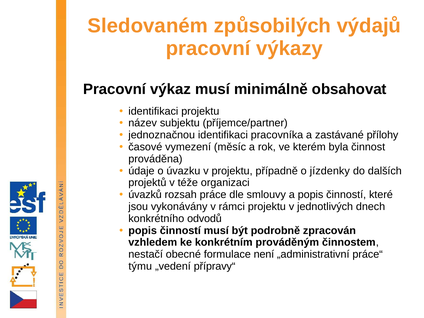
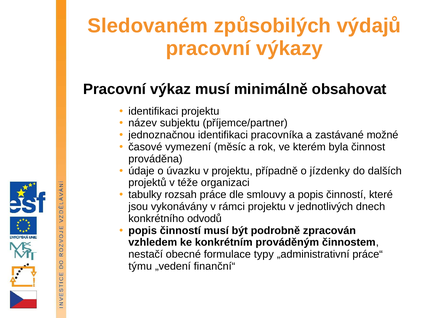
přílohy: přílohy -> možné (383, 135)
úvazků: úvazků -> tabulky (145, 195)
není: není -> typy (264, 254)
přípravy“: přípravy“ -> finanční“ (215, 266)
